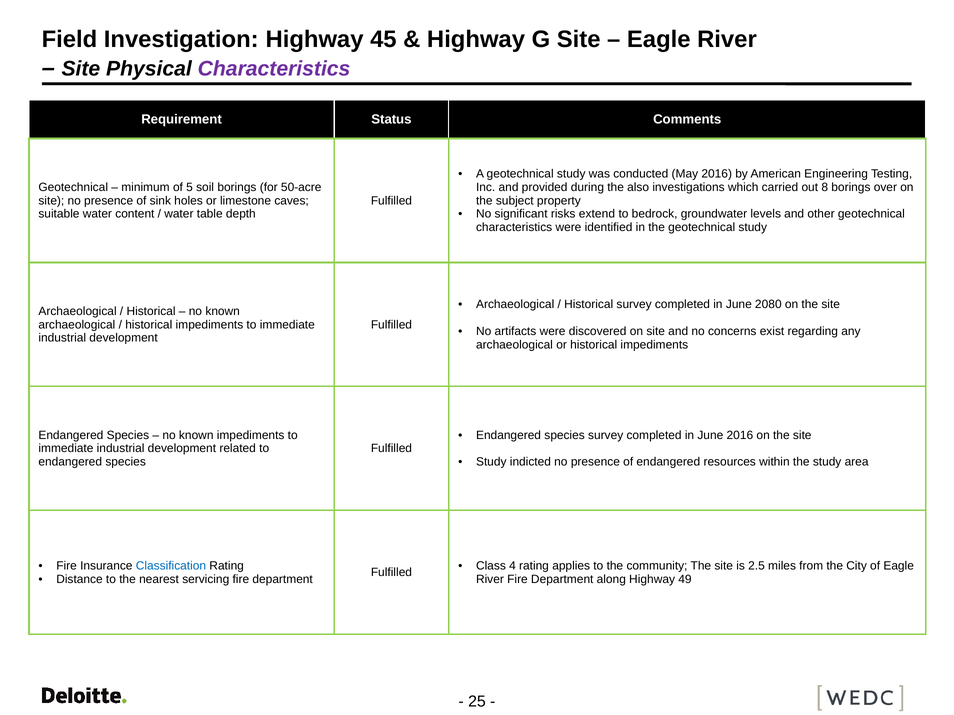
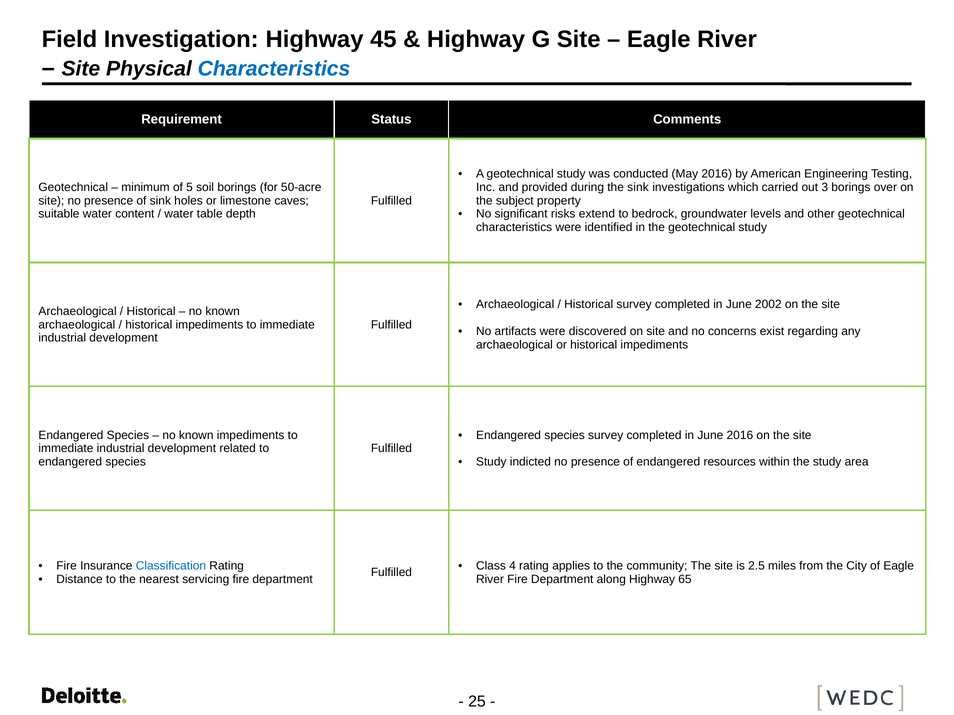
Characteristics colour: purple -> blue (274, 69)
the also: also -> sink (638, 187)
8: 8 -> 3 (825, 187)
2080: 2080 -> 2002 (768, 305)
49: 49 -> 65 (685, 580)
